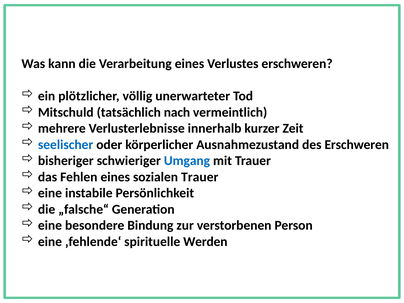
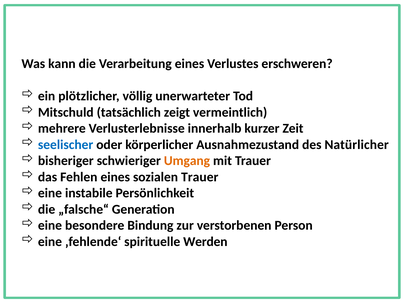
nach: nach -> zeigt (177, 112)
des Erschweren: Erschweren -> Natürlicher (357, 145)
Umgang colour: blue -> orange (187, 161)
